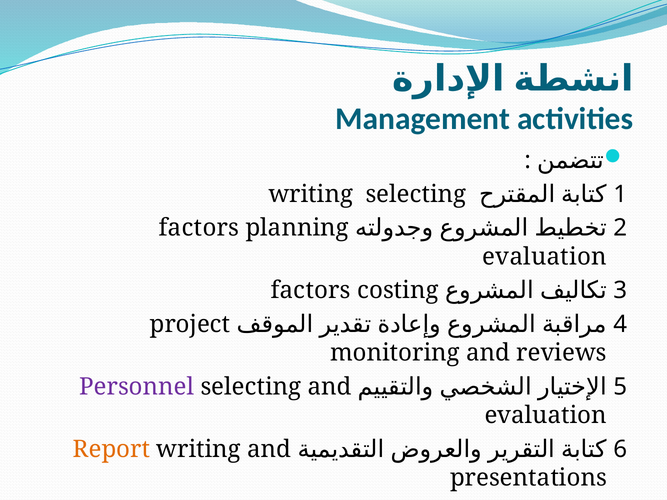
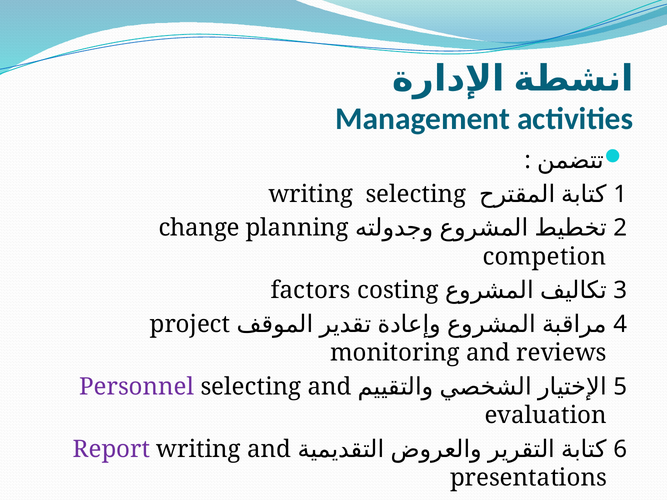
factors: factors -> change (199, 228)
evaluation: evaluation -> competion (545, 257)
Report colour: orange -> purple (112, 449)
